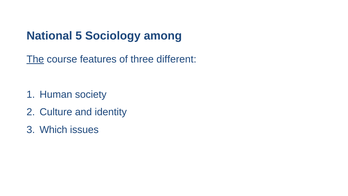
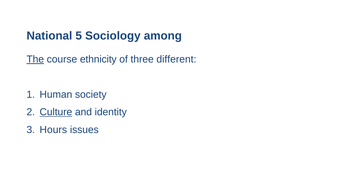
features: features -> ethnicity (98, 59)
Culture underline: none -> present (56, 112)
Which: Which -> Hours (53, 130)
